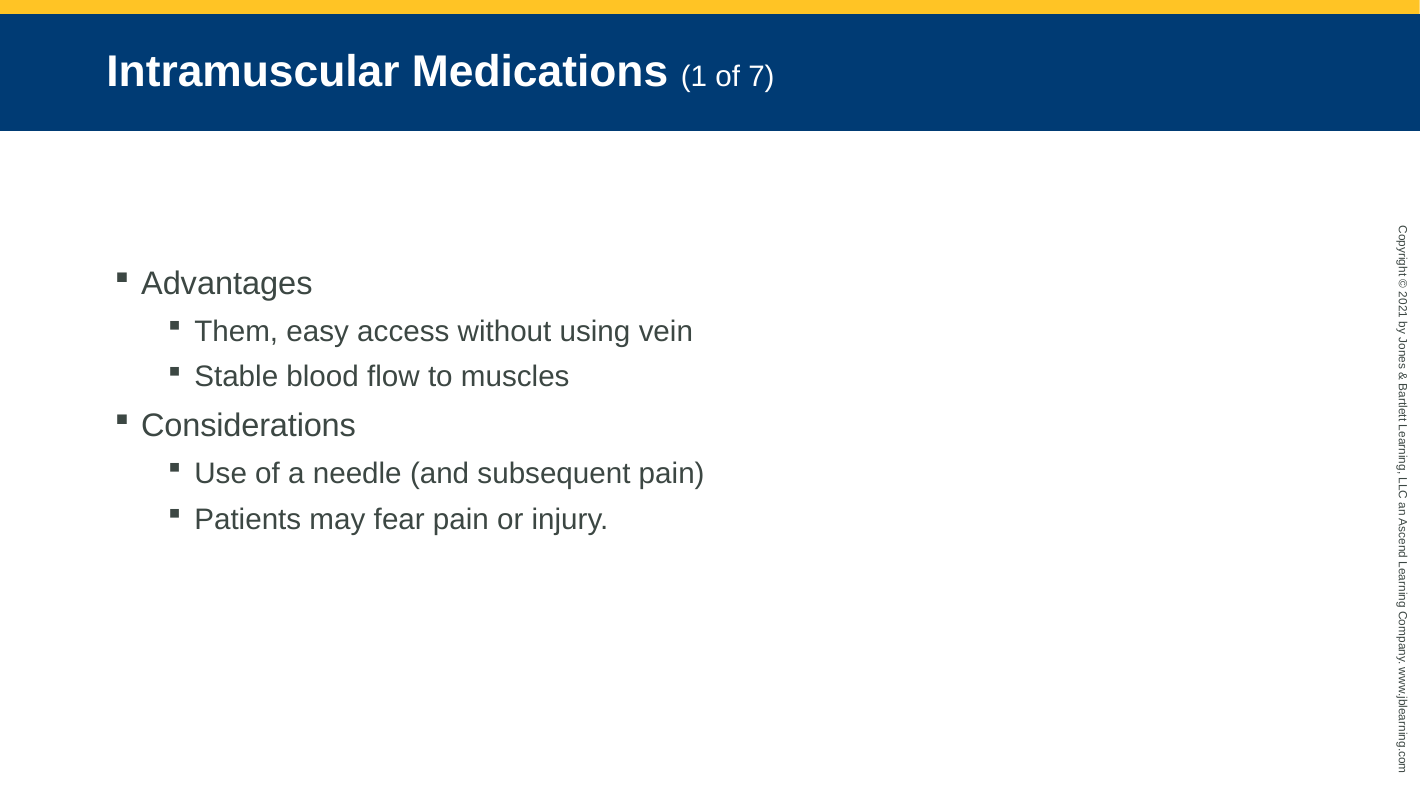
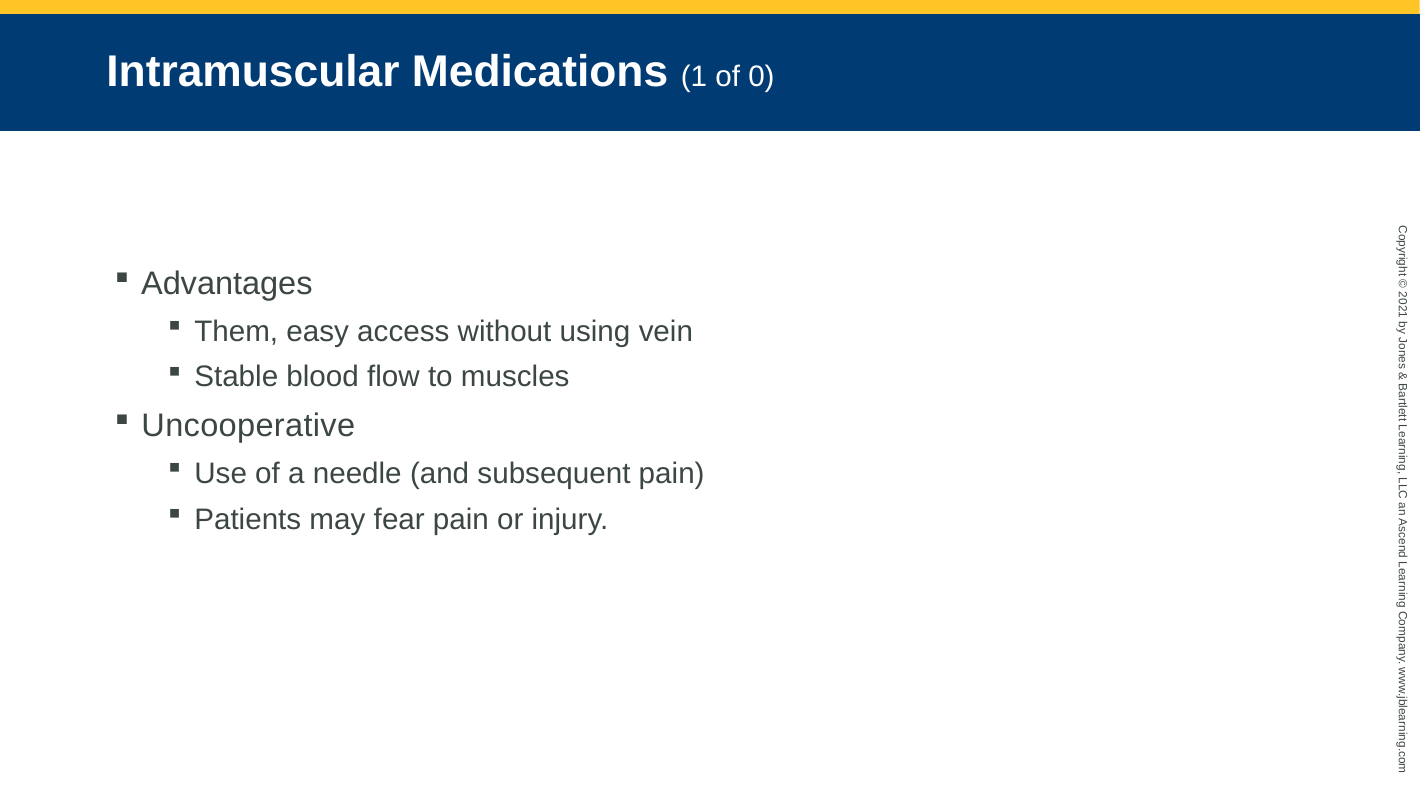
of 7: 7 -> 0 (761, 76)
Considerations: Considerations -> Uncooperative (248, 426)
